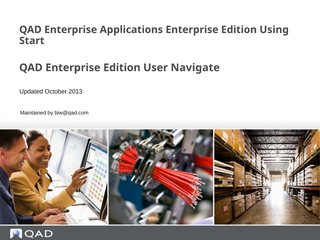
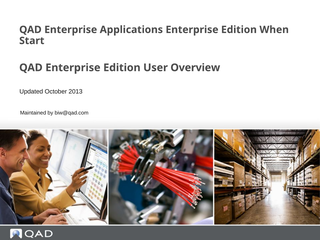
Using: Using -> When (274, 30)
Navigate: Navigate -> Overview (195, 68)
